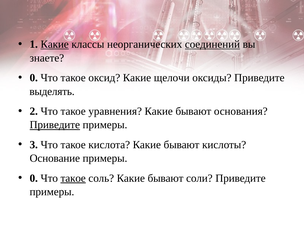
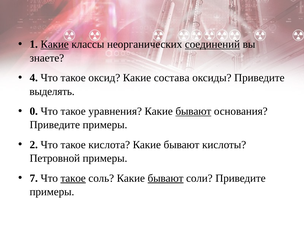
0: 0 -> 4 (34, 78)
щелочи: щелочи -> состава (172, 78)
2: 2 -> 0 (34, 111)
бывают underline: none -> present (193, 111)
Приведите underline: present -> none (55, 125)
3: 3 -> 2 (34, 145)
Основание: Основание -> Петровной (55, 158)
0: 0 -> 7 (34, 178)
бывают underline: none -> present (166, 178)
